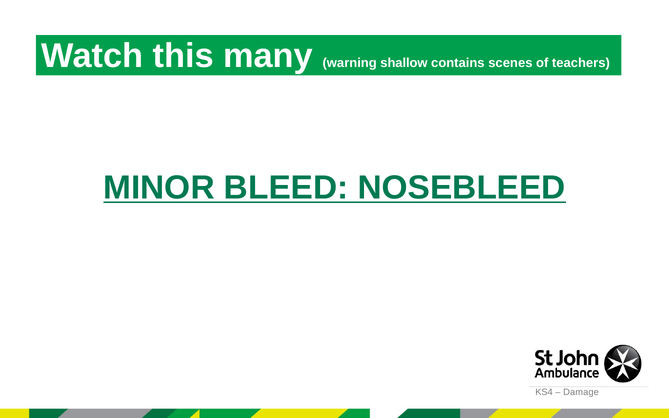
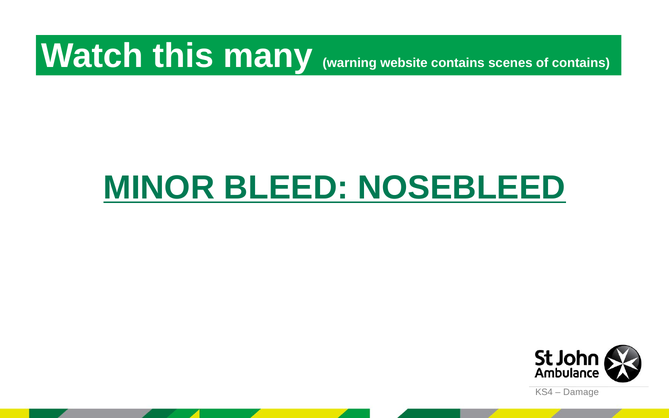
shallow: shallow -> website (404, 63)
of teachers: teachers -> contains (581, 63)
